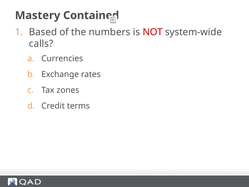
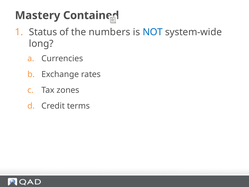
Based: Based -> Status (43, 32)
NOT colour: red -> blue (153, 32)
calls: calls -> long (41, 44)
